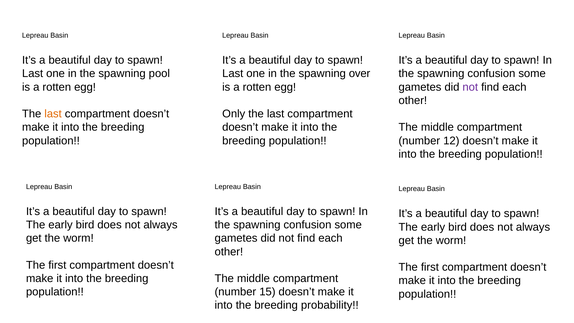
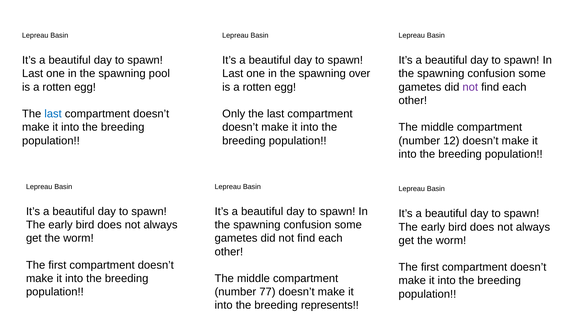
last colour: orange -> blue (53, 114)
15: 15 -> 77 (267, 292)
probability: probability -> represents (330, 305)
